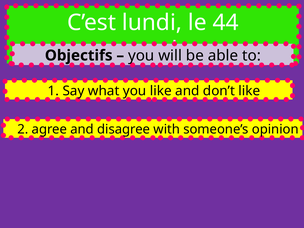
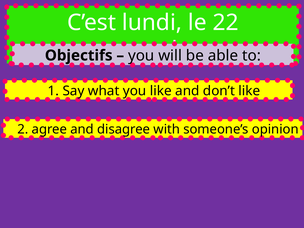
44: 44 -> 22 (226, 23)
